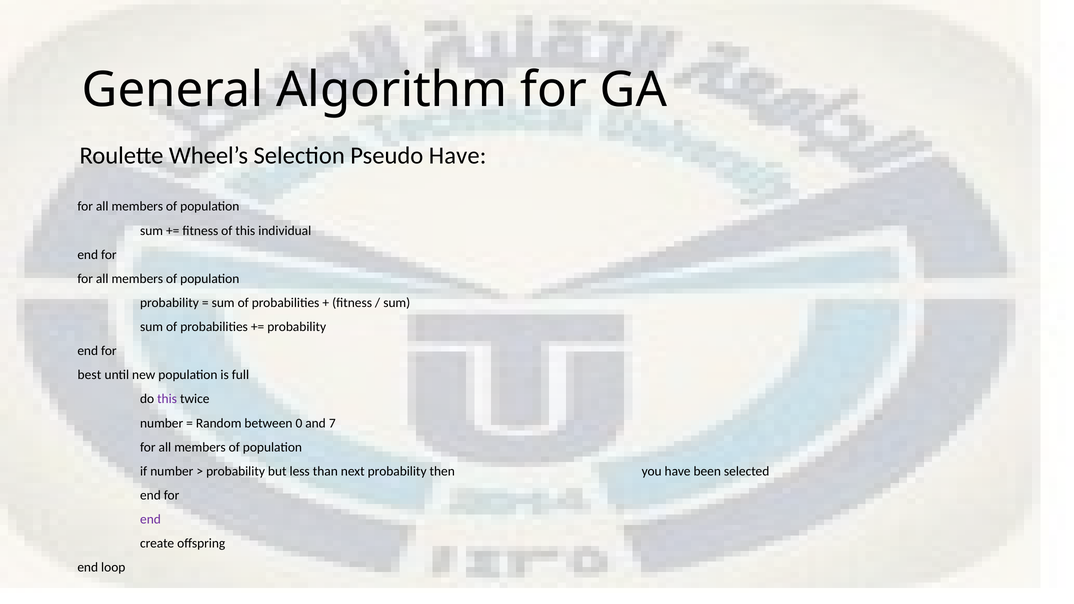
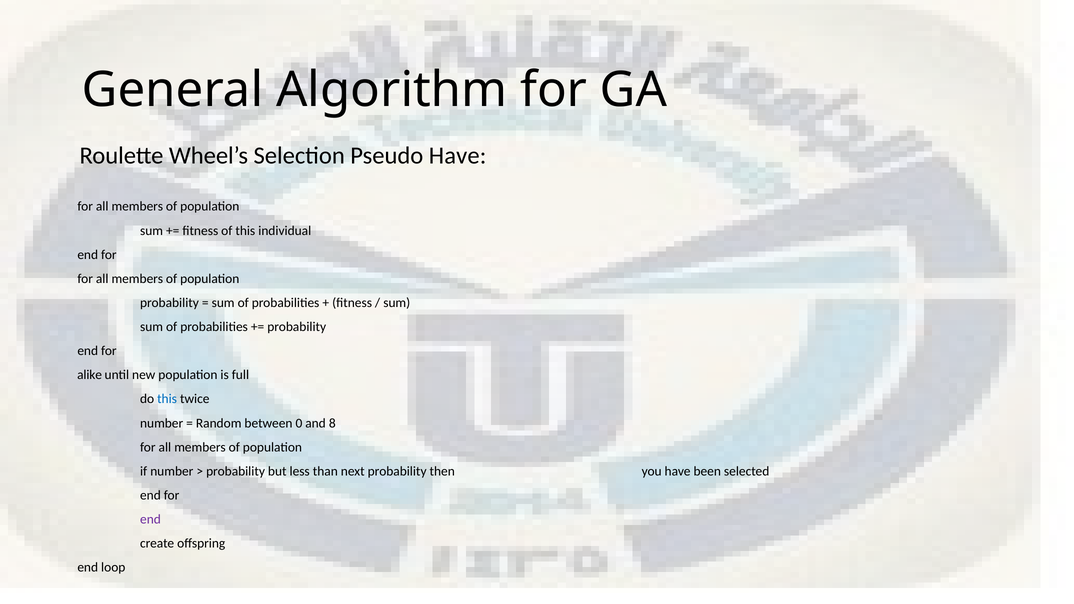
best: best -> alike (90, 375)
this colour: purple -> blue (167, 399)
7: 7 -> 8 (332, 423)
